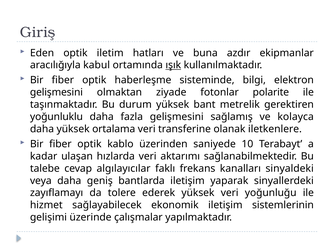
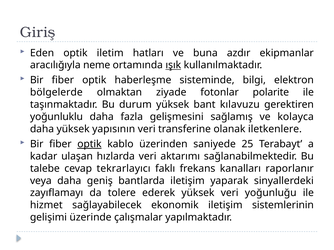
kabul: kabul -> neme (97, 65)
gelişmesini: gelişmesini -> bölgelerde (56, 93)
metrelik: metrelik -> kılavuzu (240, 105)
ortalama: ortalama -> yapısının (114, 129)
optik underline: none -> present (89, 144)
10: 10 -> 25 (247, 144)
algılayıcılar: algılayıcılar -> tekrarlayıcı (124, 169)
sinyaldeki: sinyaldeki -> raporlanır (290, 169)
